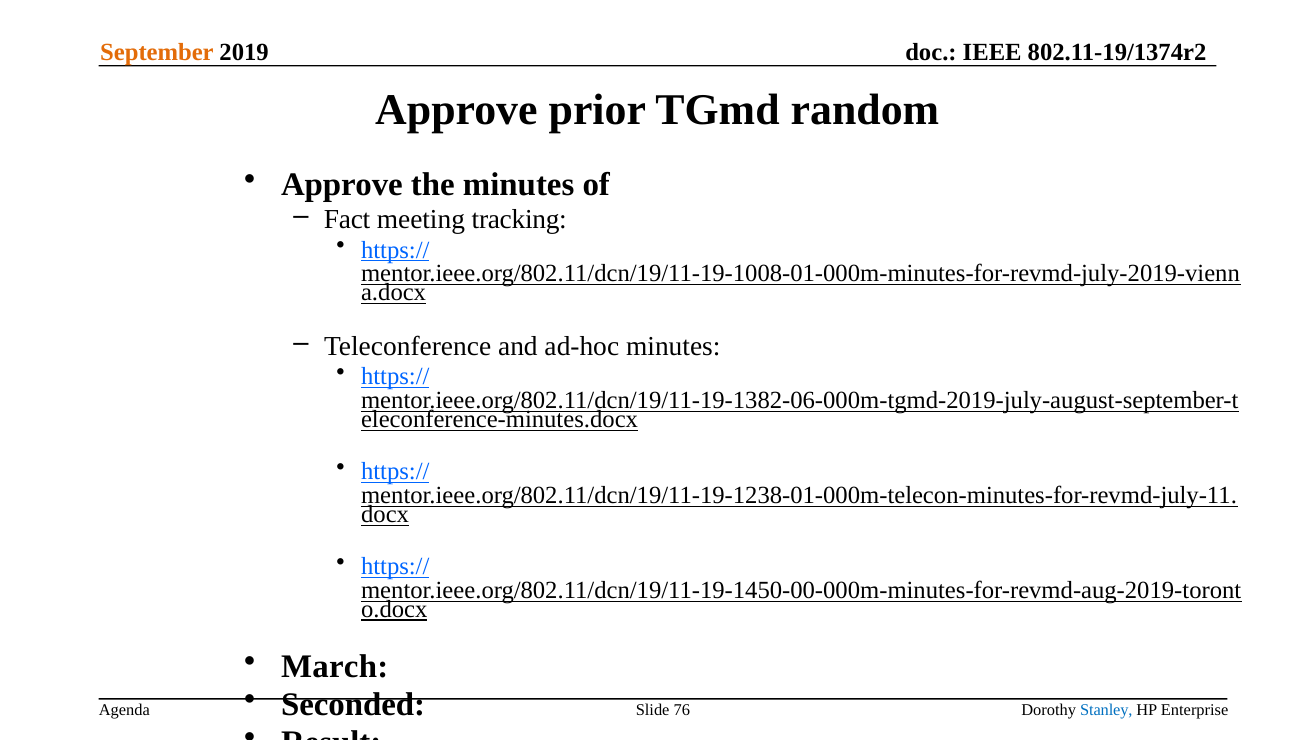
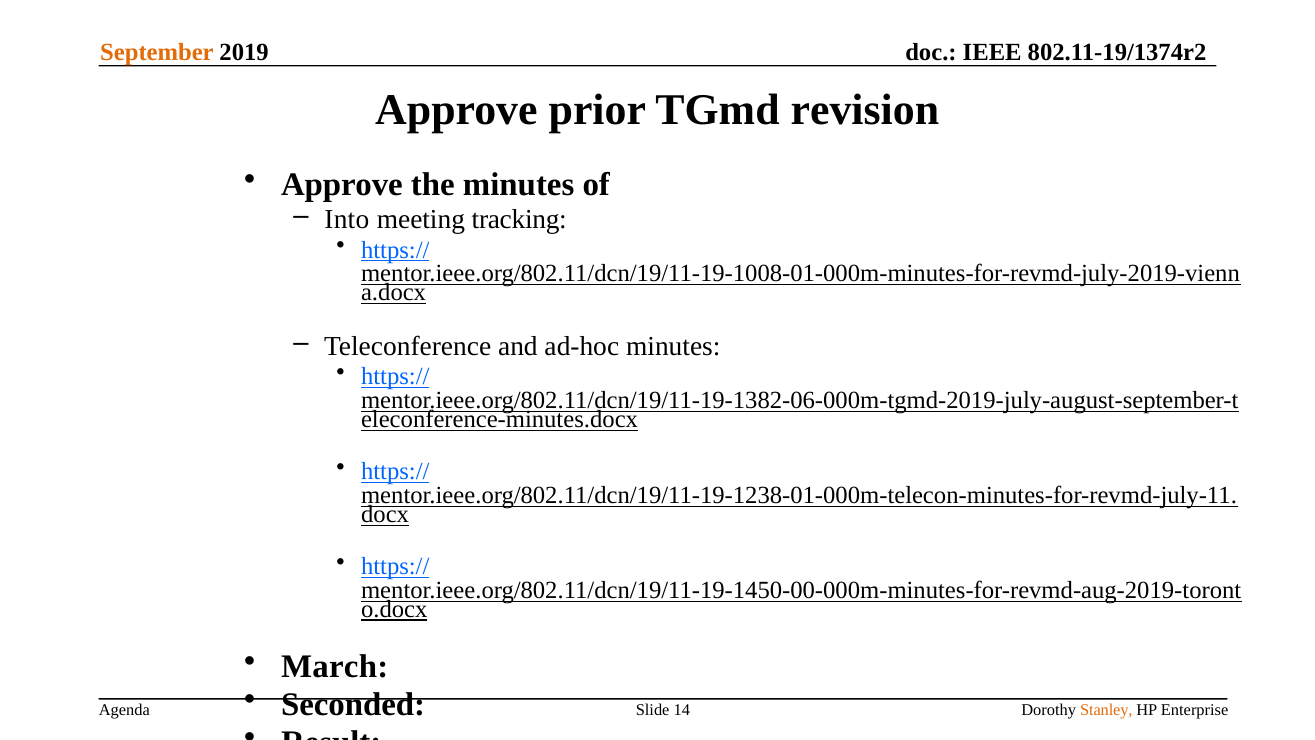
random: random -> revision (865, 110)
Fact: Fact -> Into (347, 220)
76: 76 -> 14 (682, 709)
Stanley colour: blue -> orange (1106, 709)
